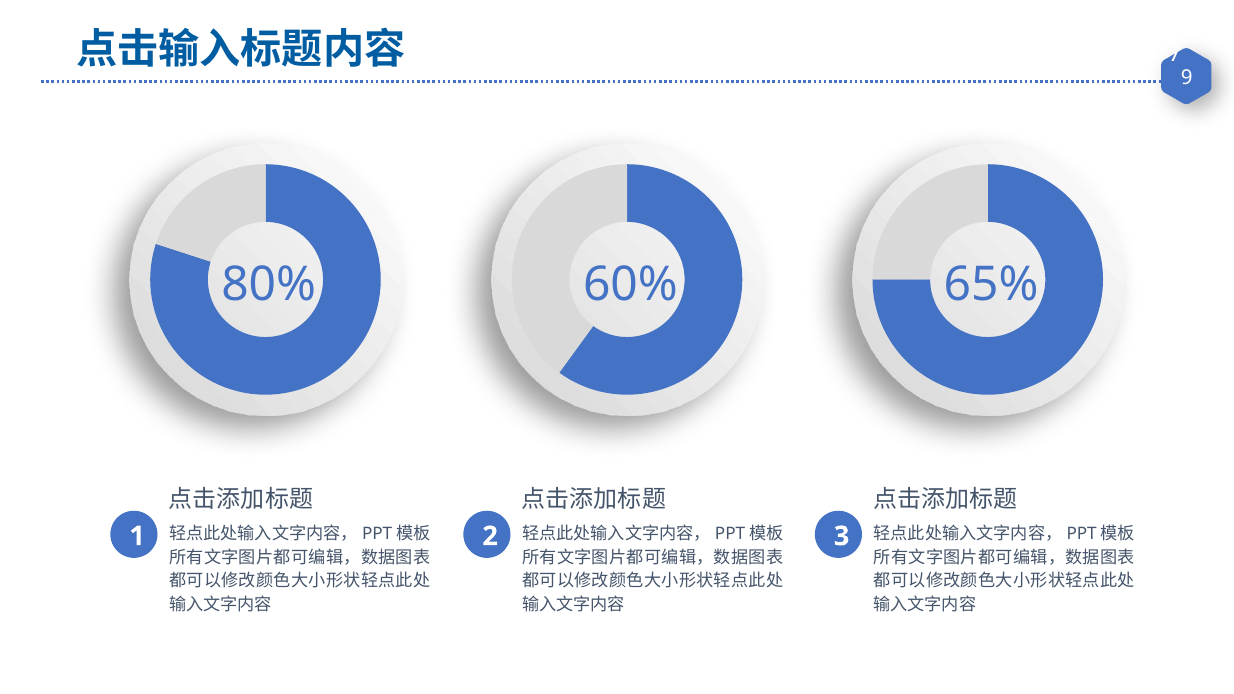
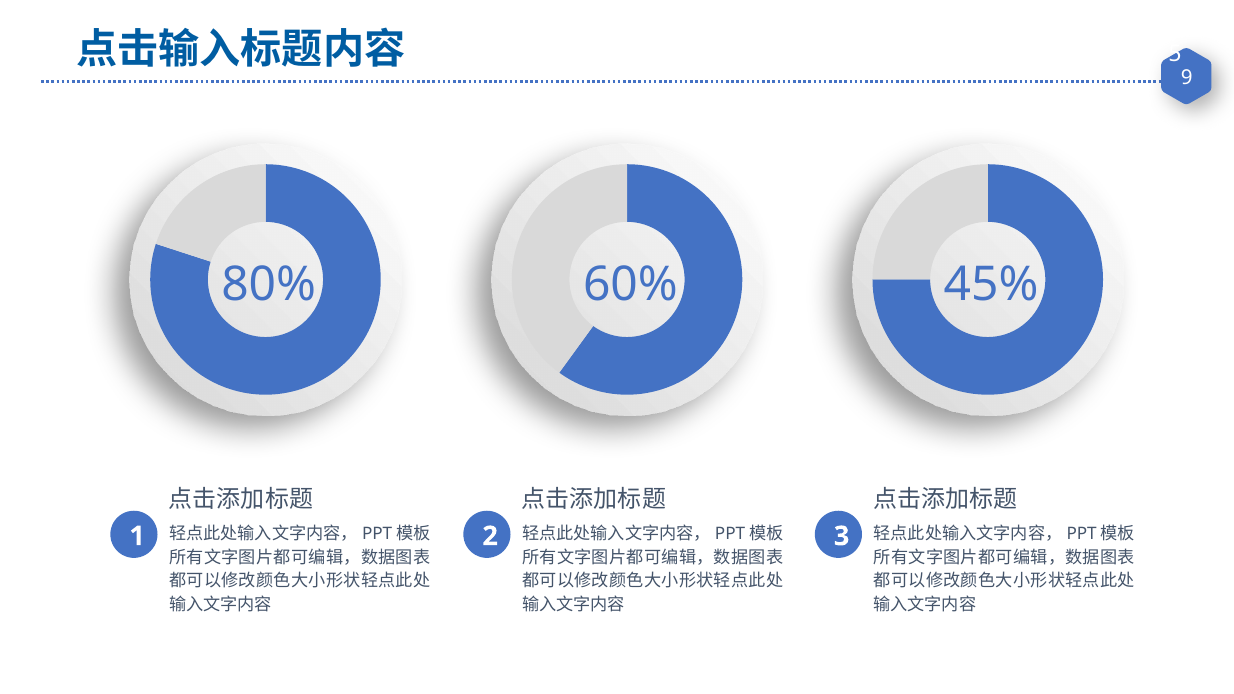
7: 7 -> 5 (1175, 54)
65%: 65% -> 45% (991, 285)
